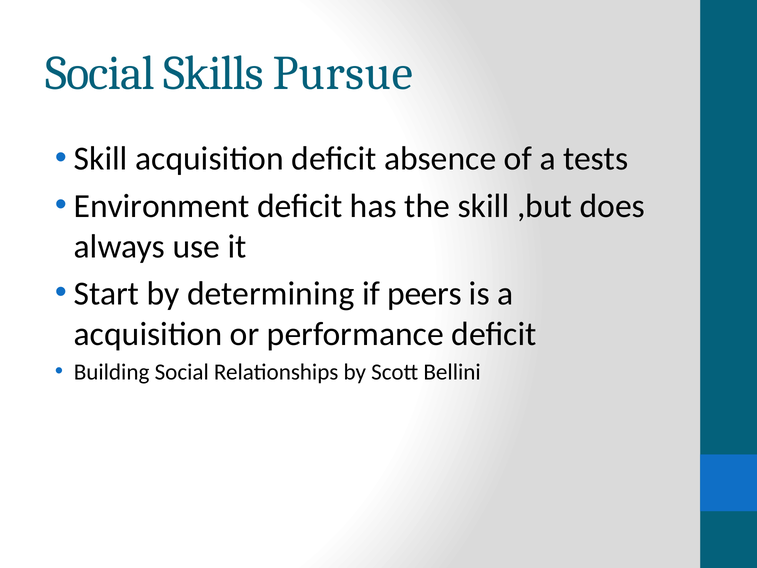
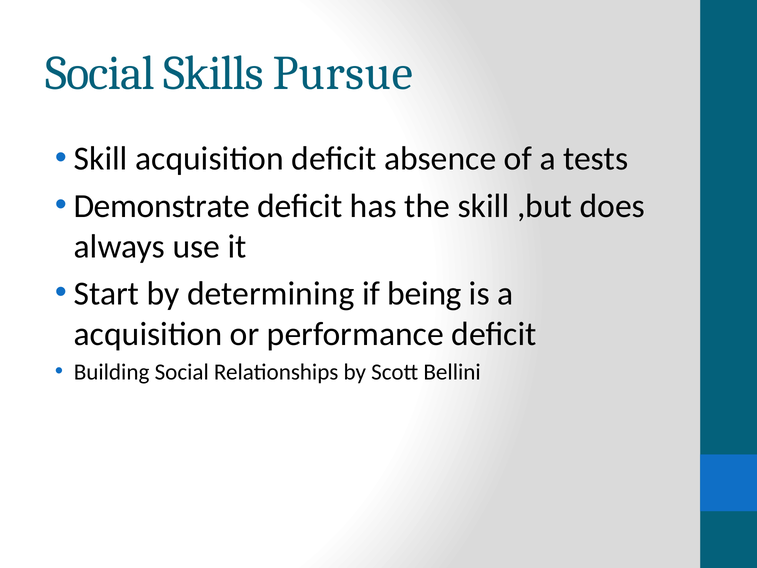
Environment: Environment -> Demonstrate (162, 206)
peers: peers -> being (425, 293)
